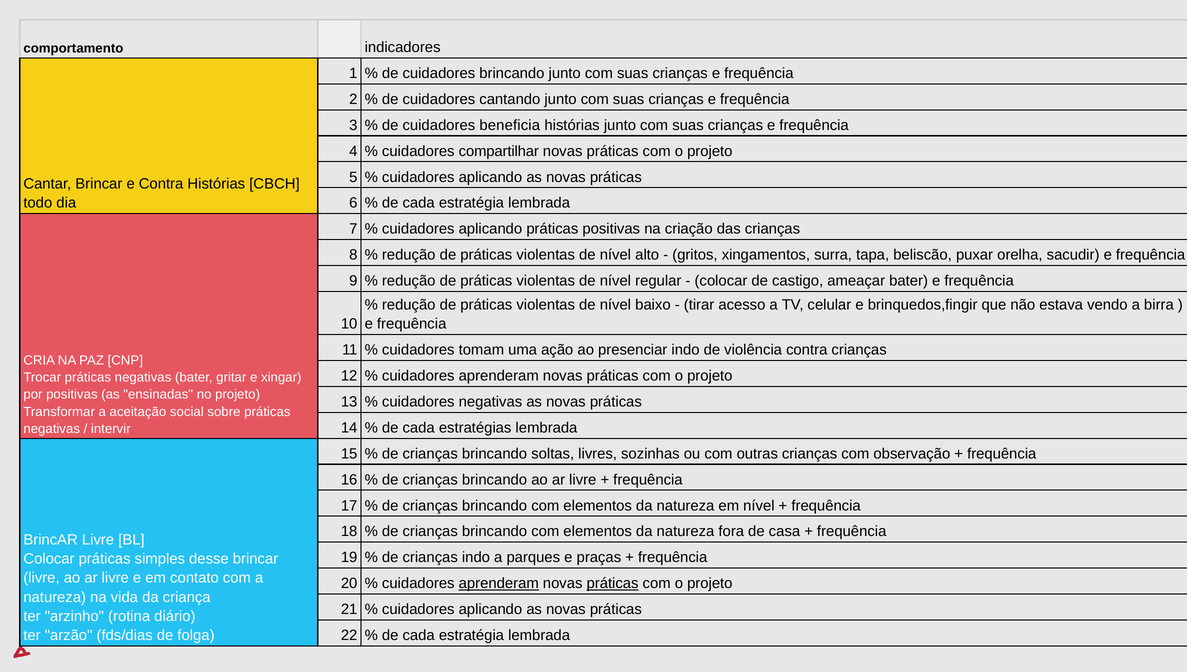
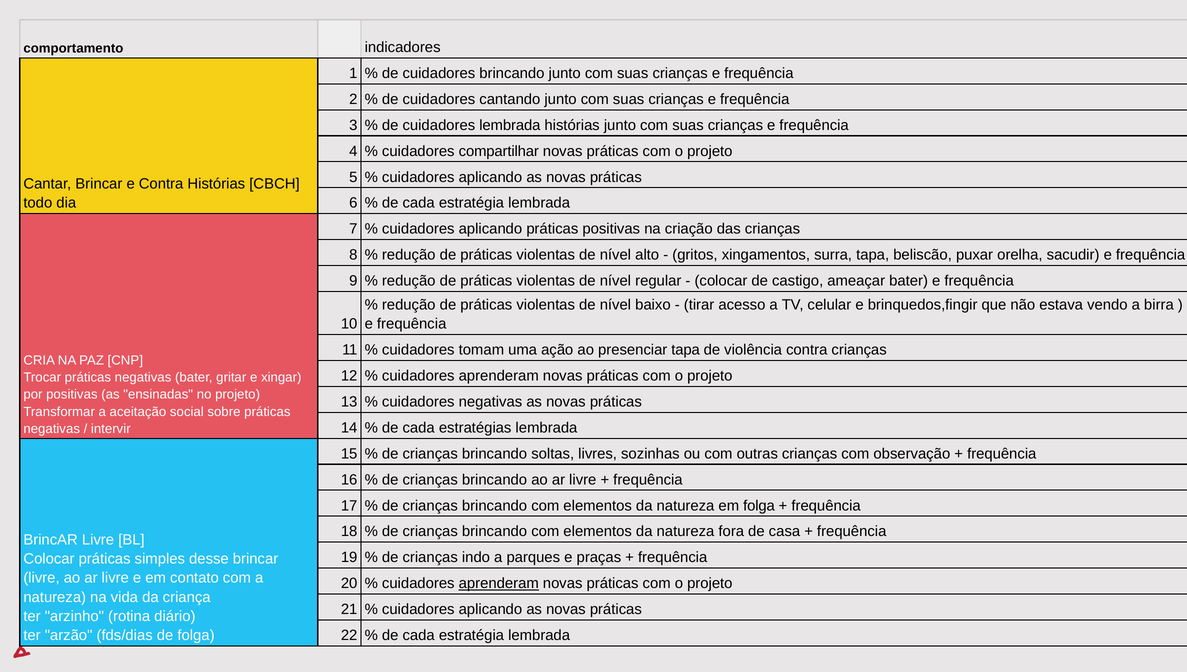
cuidadores beneficia: beneficia -> lembrada (510, 125)
presenciar indo: indo -> tapa (686, 350)
em nível: nível -> folga (759, 506)
práticas underline: present -> none (613, 583)
